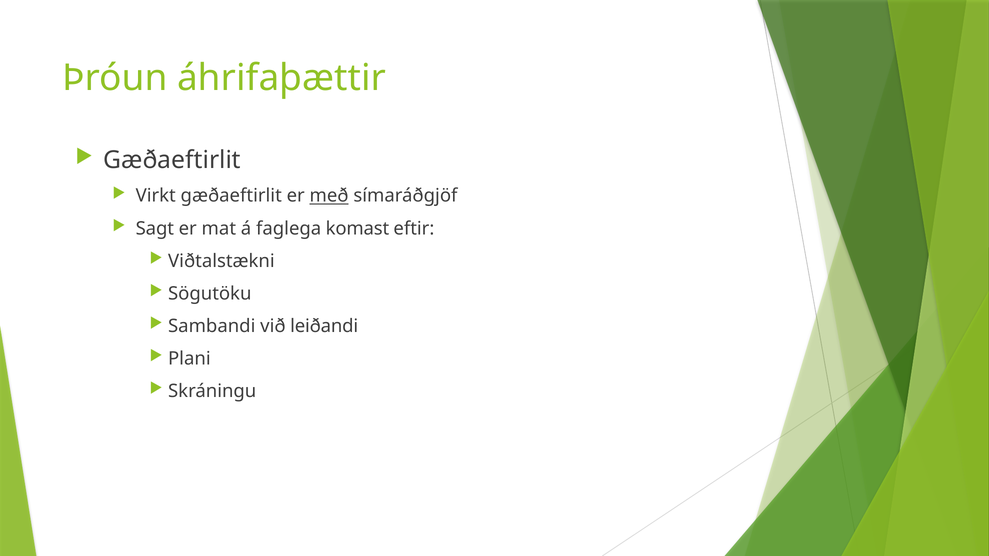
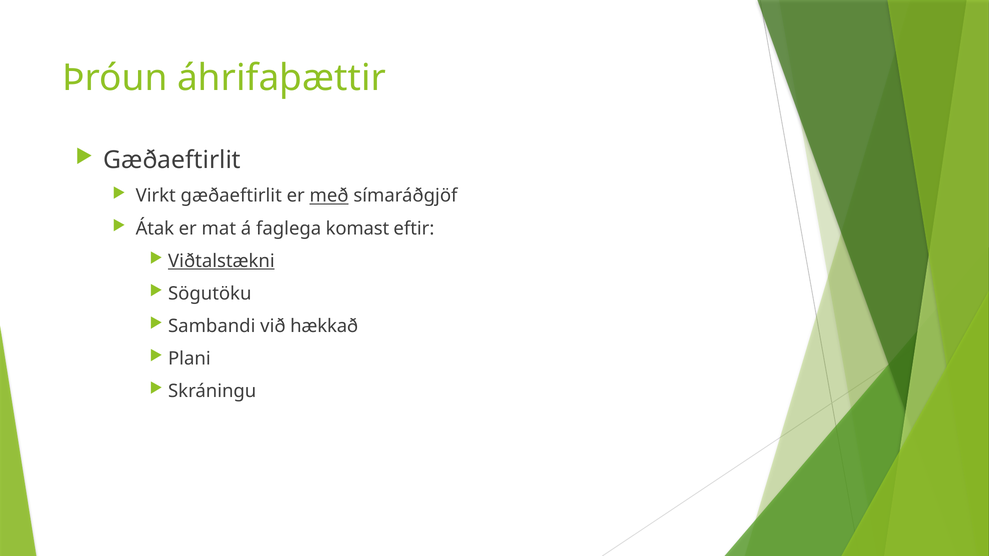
Sagt: Sagt -> Átak (155, 229)
Viðtalstækni underline: none -> present (221, 261)
leiðandi: leiðandi -> hækkað (324, 326)
